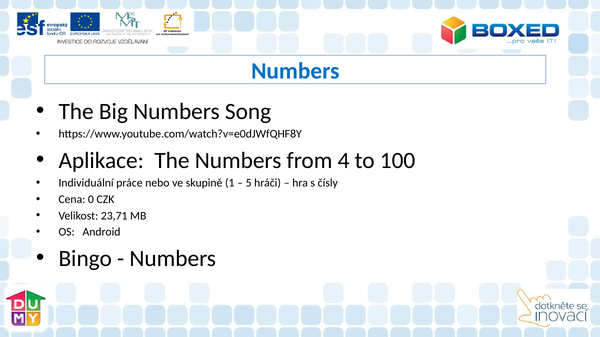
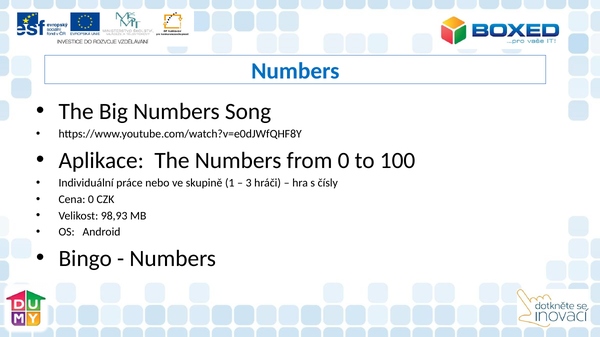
from 4: 4 -> 0 (344, 161)
5: 5 -> 3 (249, 183)
23,71: 23,71 -> 98,93 (114, 216)
